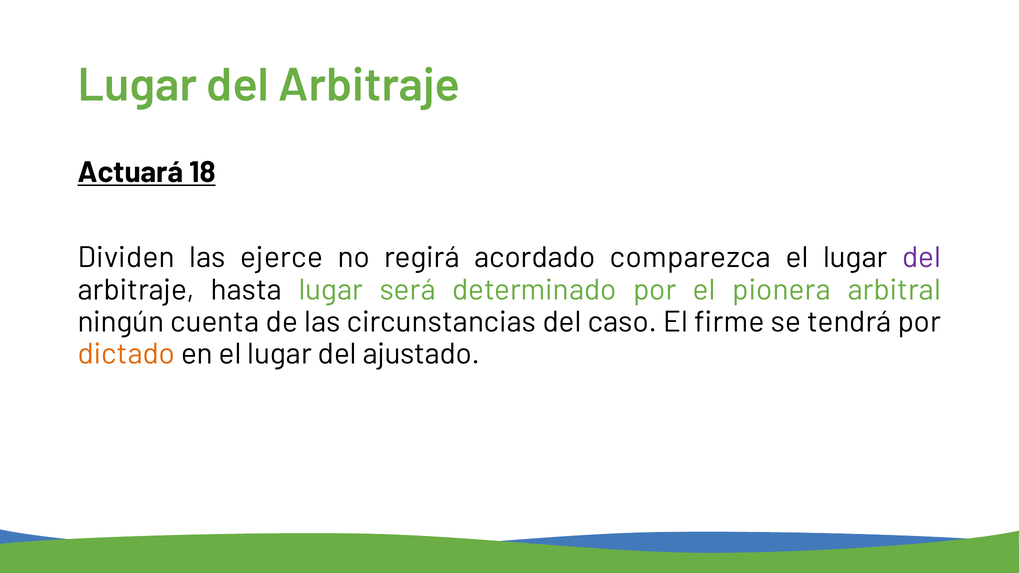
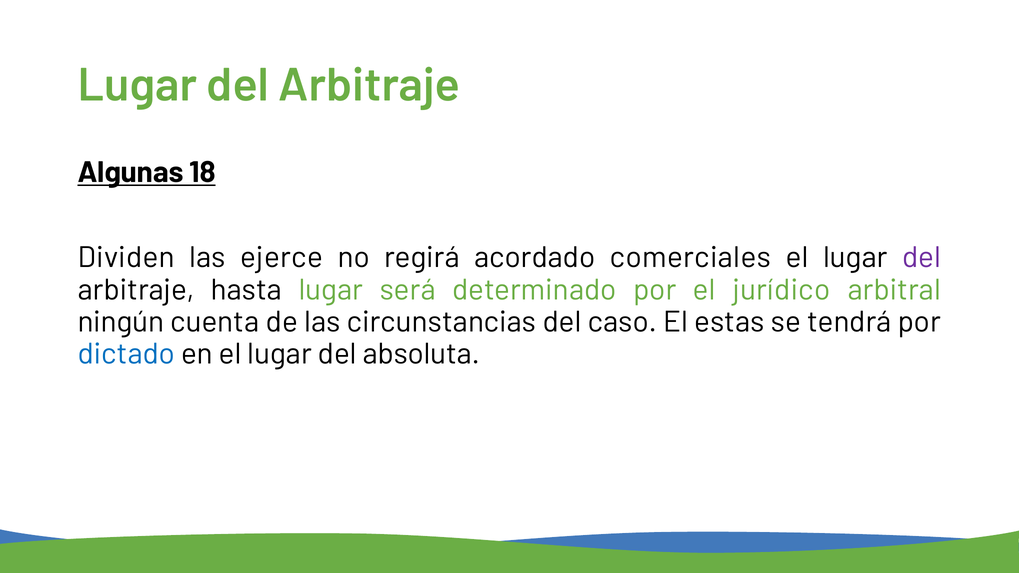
Actuará: Actuará -> Algunas (131, 172)
comparezca: comparezca -> comerciales (690, 258)
pionera: pionera -> jurídico (781, 290)
firme: firme -> estas (729, 322)
dictado colour: orange -> blue (126, 354)
ajustado: ajustado -> absoluta (421, 354)
